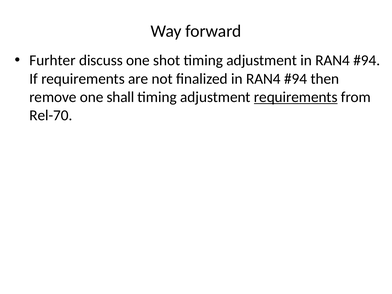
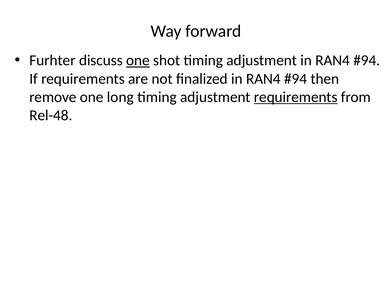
one underline: none -> present (138, 60)
shall: shall -> long (120, 97)
Rel-70: Rel-70 -> Rel-48 (51, 115)
